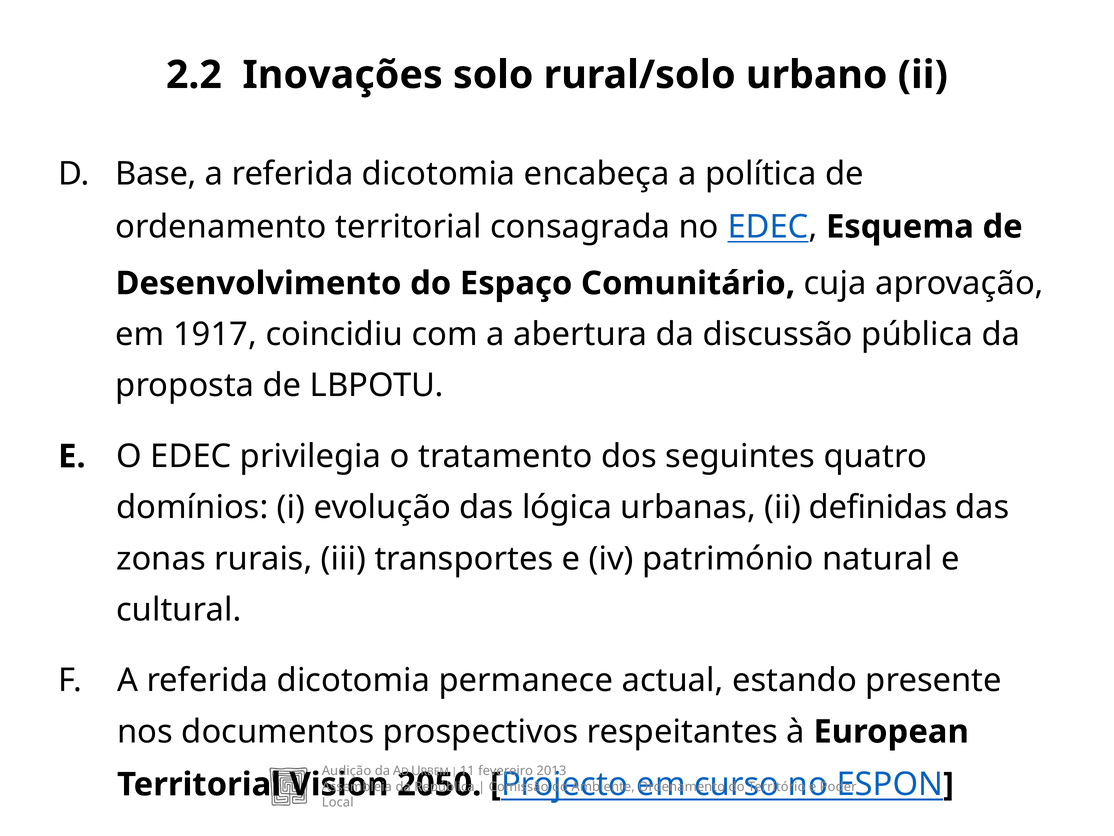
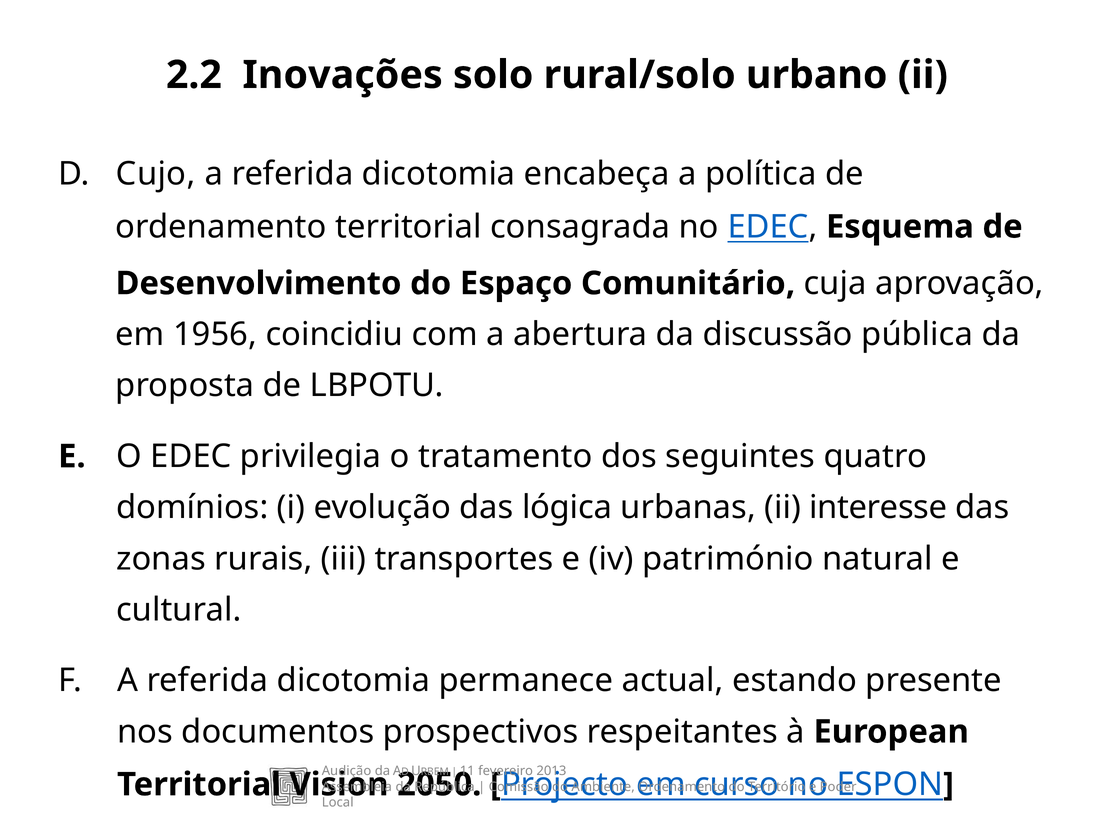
Base: Base -> Cujo (156, 174)
1917: 1917 -> 1956 (215, 334)
definidas: definidas -> interesse (878, 507)
